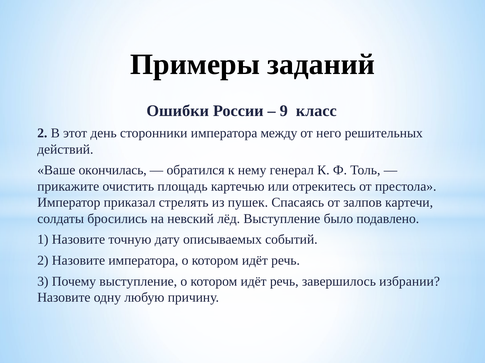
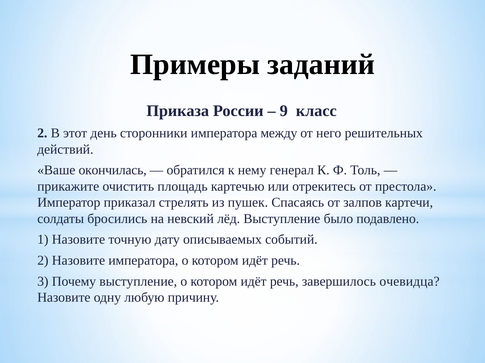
Ошибки: Ошибки -> Приказа (178, 111)
избрании: избрании -> очевидца (410, 282)
